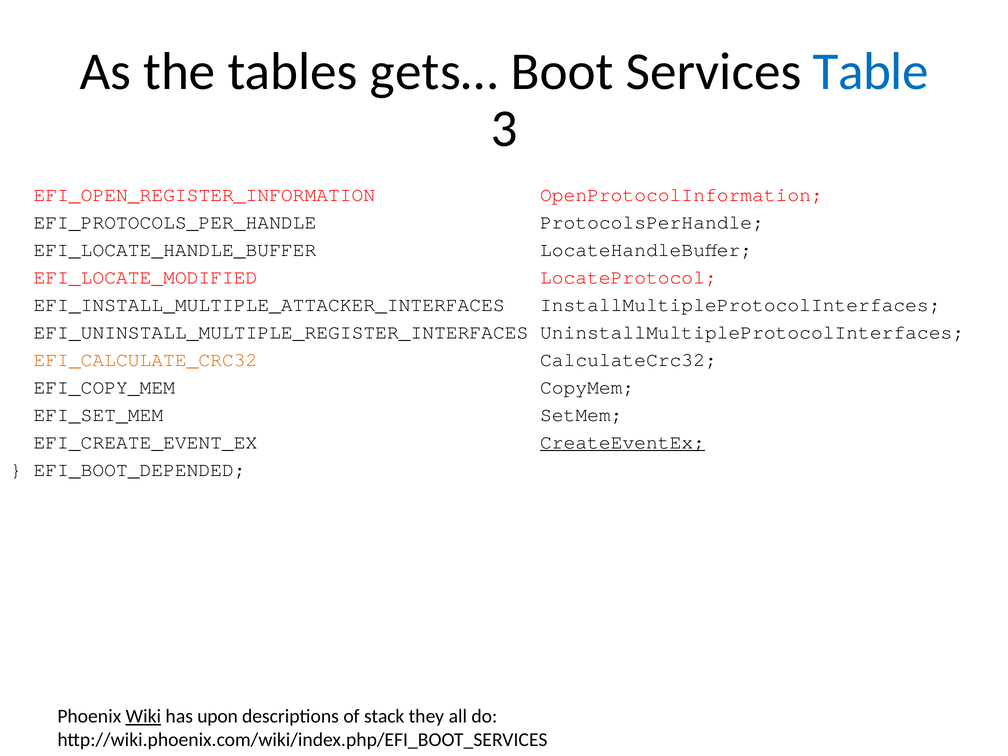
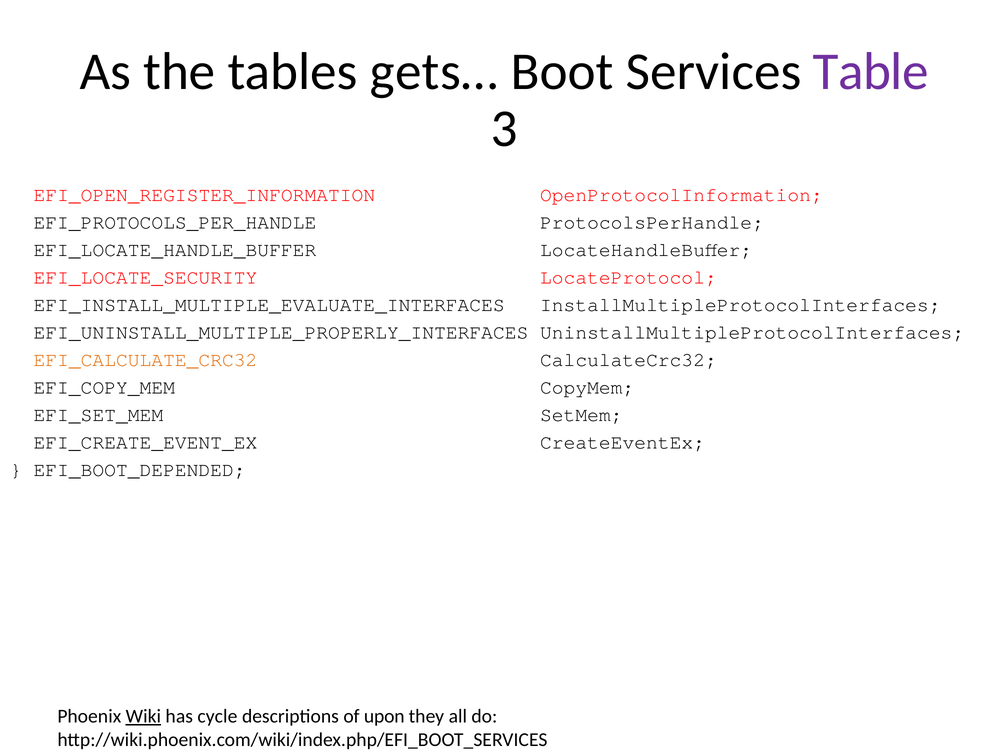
Table colour: blue -> purple (871, 71)
EFI_LOCATE_MODIFIED: EFI_LOCATE_MODIFIED -> EFI_LOCATE_SECURITY (145, 277)
EFI_INSTALL_MULTIPLE_ATTACKER_INTERFACES: EFI_INSTALL_MULTIPLE_ATTACKER_INTERFACES -> EFI_INSTALL_MULTIPLE_EVALUATE_INTERFACES (269, 305)
EFI_UNINSTALL_MULTIPLE_REGISTER_INTERFACES: EFI_UNINSTALL_MULTIPLE_REGISTER_INTERFACES -> EFI_UNINSTALL_MULTIPLE_PROPERLY_INTERFACES (281, 332)
CreateEventEx underline: present -> none (623, 442)
upon: upon -> cycle (217, 716)
stack: stack -> upon (384, 716)
